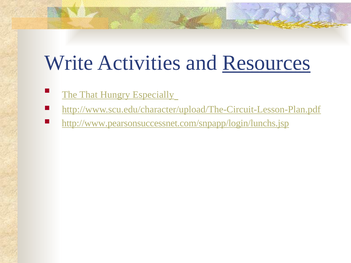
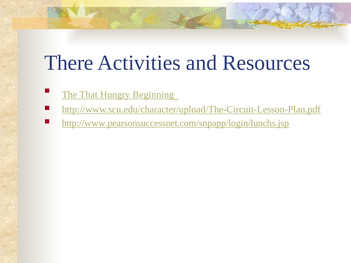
Write: Write -> There (69, 63)
Resources underline: present -> none (266, 63)
Especially: Especially -> Beginning (153, 95)
